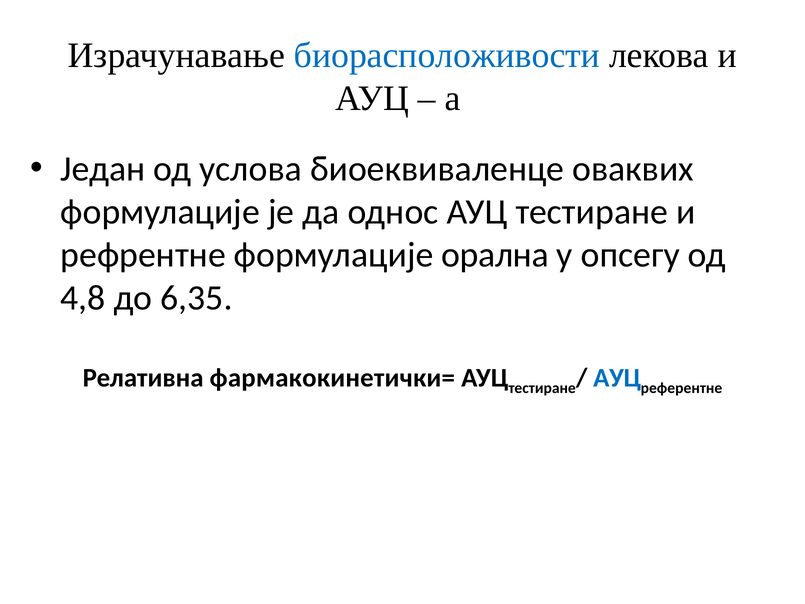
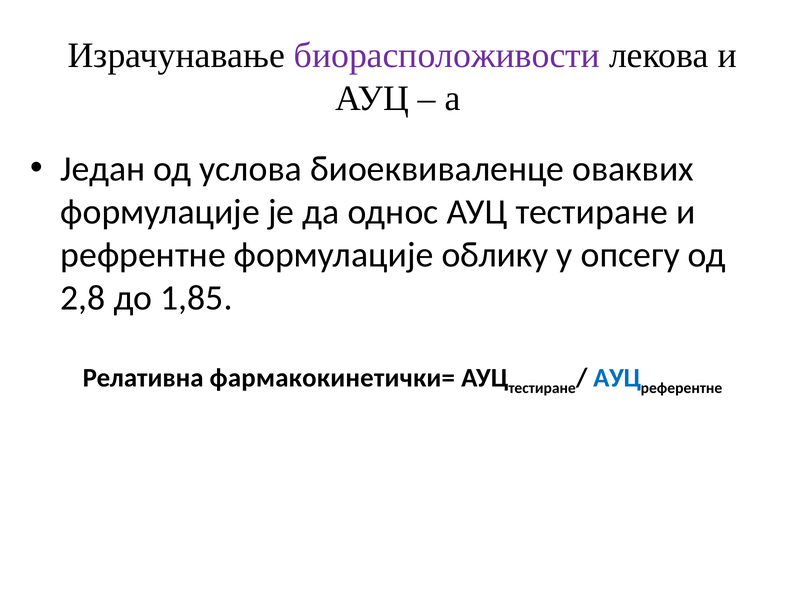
биорасположивости colour: blue -> purple (447, 56)
орална: орална -> облику (495, 255)
4,8: 4,8 -> 2,8 (83, 298)
6,35: 6,35 -> 1,85 (196, 298)
